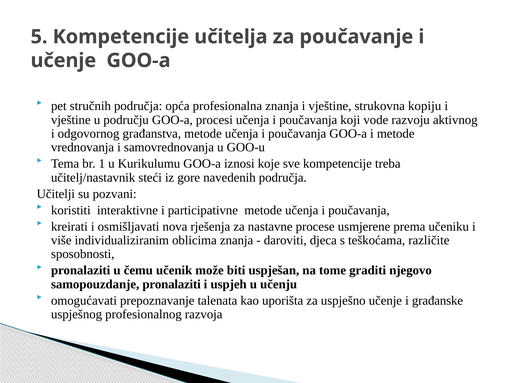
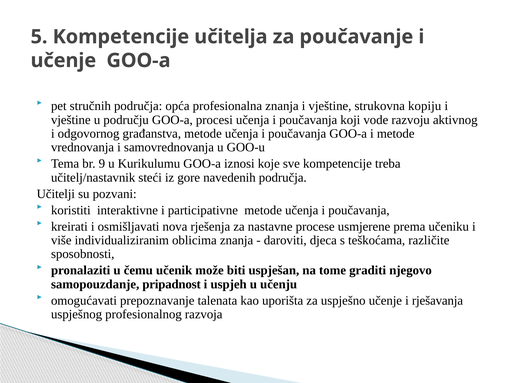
1: 1 -> 9 (102, 164)
samopouzdanje pronalaziti: pronalaziti -> pripadnost (172, 284)
građanske: građanske -> rješavanja (437, 301)
